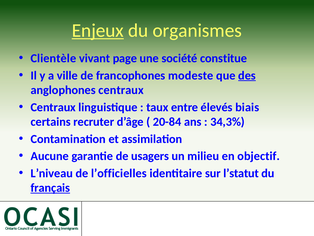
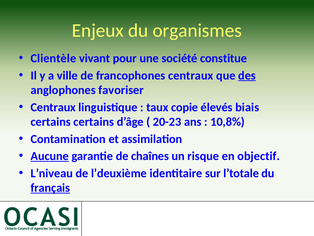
Enjeux underline: present -> none (98, 30)
page: page -> pour (125, 58)
francophones modeste: modeste -> centraux (191, 75)
anglophones centraux: centraux -> favoriser (121, 90)
entre: entre -> copie (185, 107)
certains recruter: recruter -> certains (94, 122)
20-84: 20-84 -> 20-23 (167, 122)
34,3%: 34,3% -> 10,8% (228, 122)
Aucune underline: none -> present (50, 156)
usagers: usagers -> chaînes (150, 156)
milieu: milieu -> risque (203, 156)
l’officielles: l’officielles -> l’deuxième (119, 173)
l’statut: l’statut -> l’totale (241, 173)
